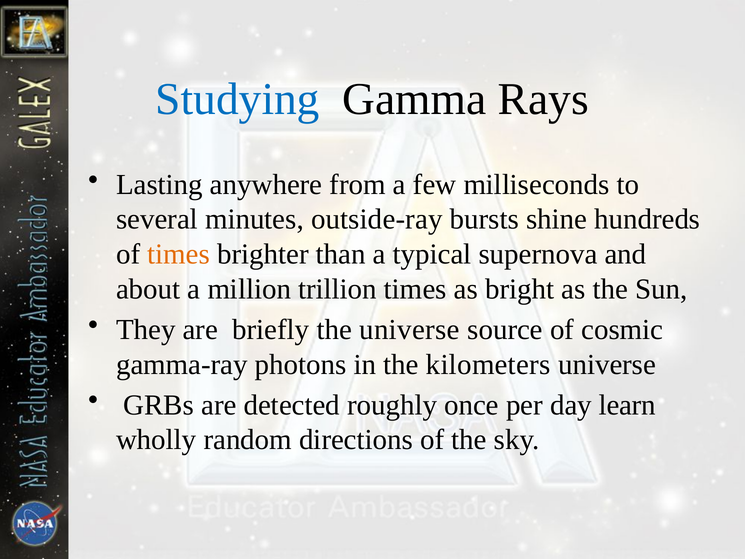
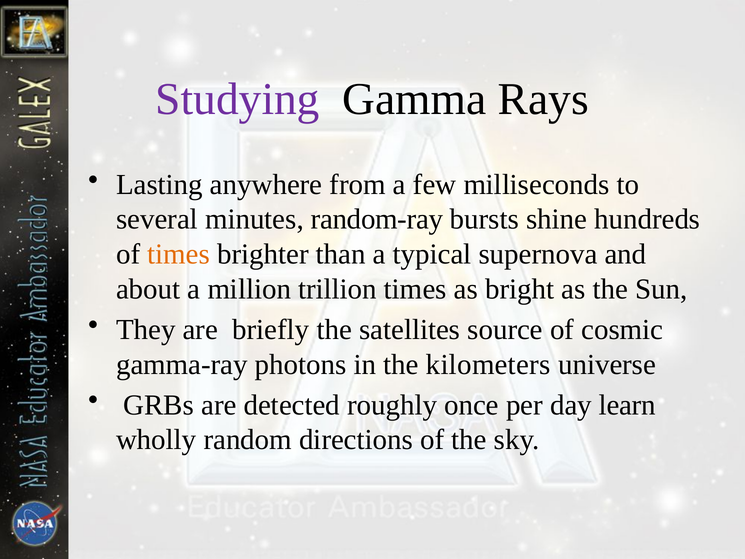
Studying colour: blue -> purple (238, 99)
outside-ray: outside-ray -> random-ray (377, 219)
the universe: universe -> satellites (410, 330)
